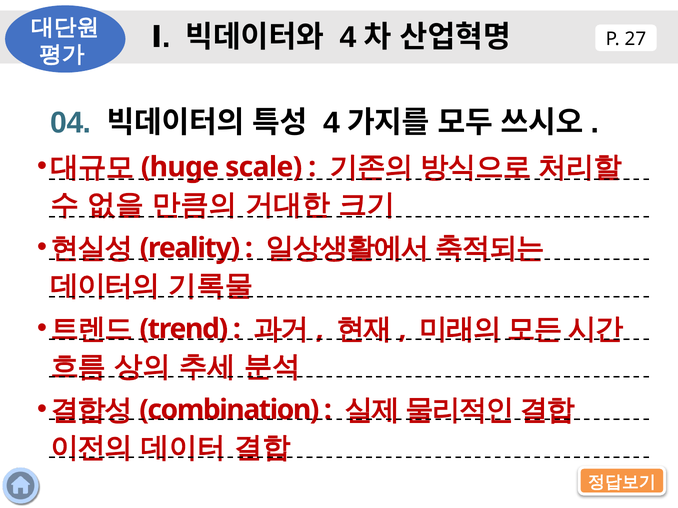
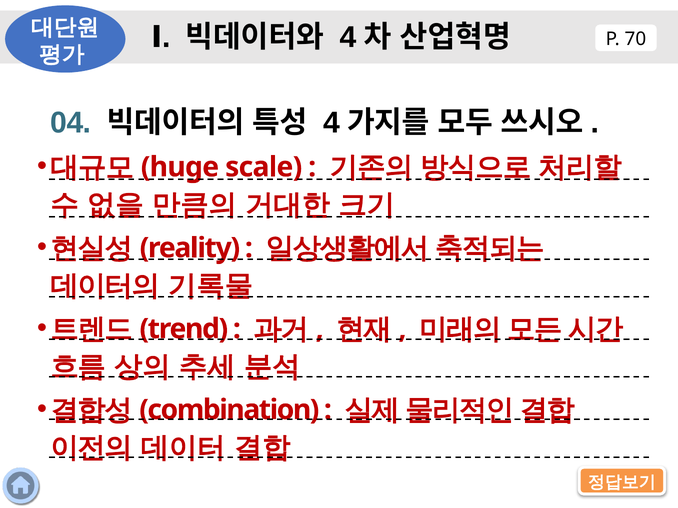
27: 27 -> 70 (635, 39)
